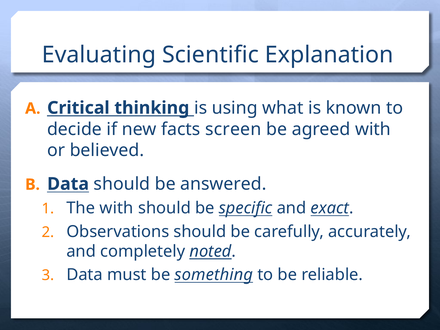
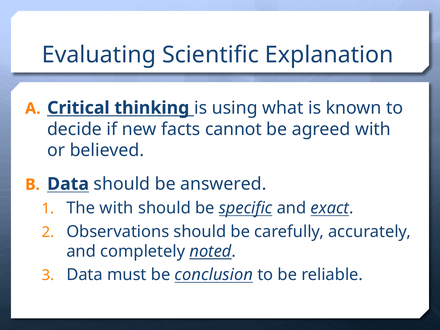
screen: screen -> cannot (233, 129)
something: something -> conclusion (214, 275)
